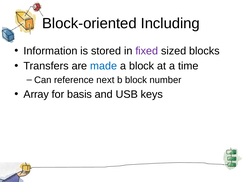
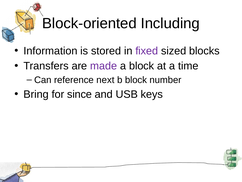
made colour: blue -> purple (104, 66)
Array: Array -> Bring (36, 94)
basis: basis -> since (80, 94)
